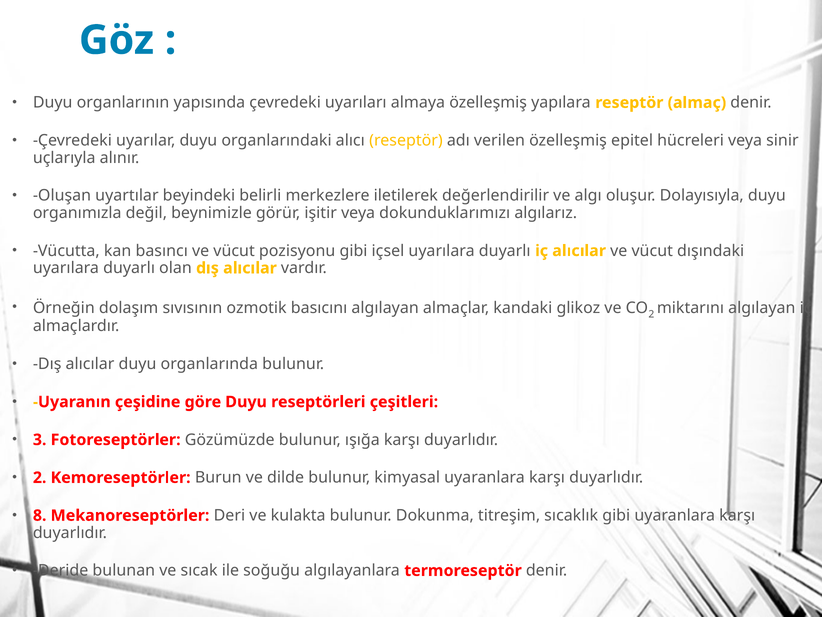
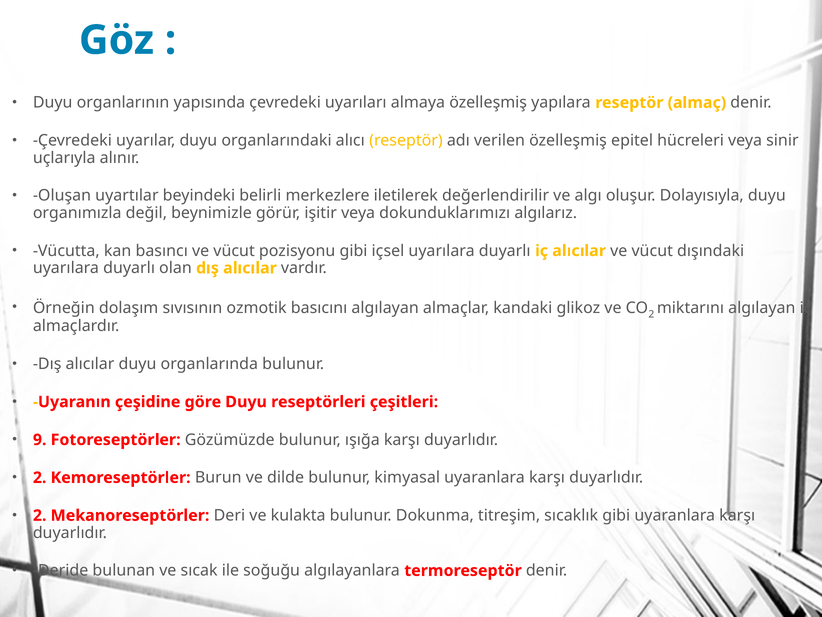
3: 3 -> 9 (40, 439)
8: 8 -> 2 (40, 515)
